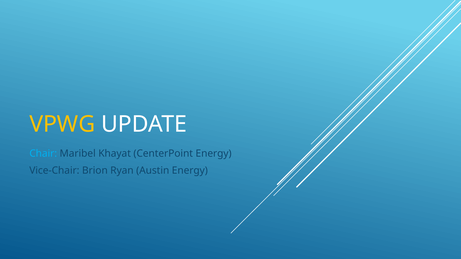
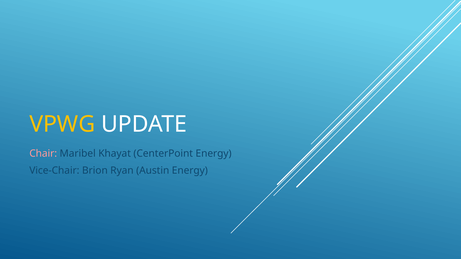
Chair colour: light blue -> pink (43, 154)
